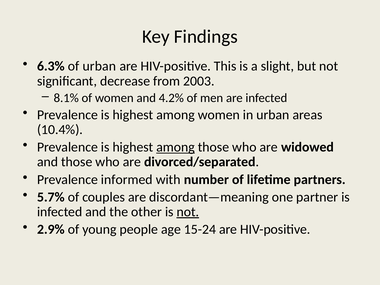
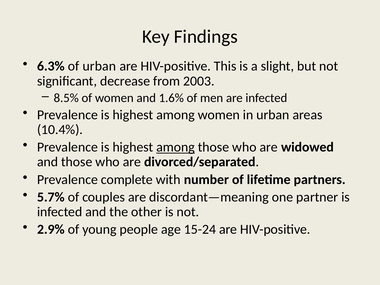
8.1%: 8.1% -> 8.5% (66, 98)
4.2%: 4.2% -> 1.6% (171, 98)
informed: informed -> complete (127, 180)
not underline: present -> none (188, 212)
